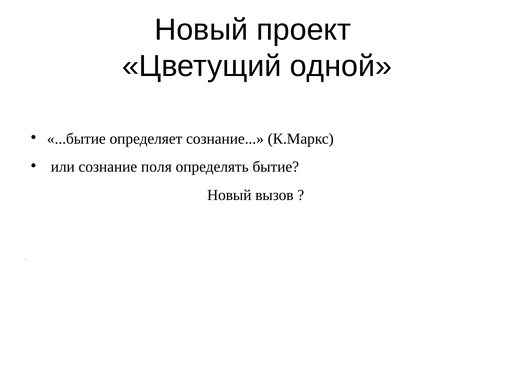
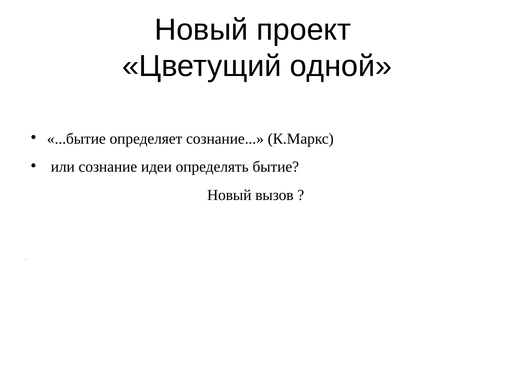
поля: поля -> идеи (156, 167)
